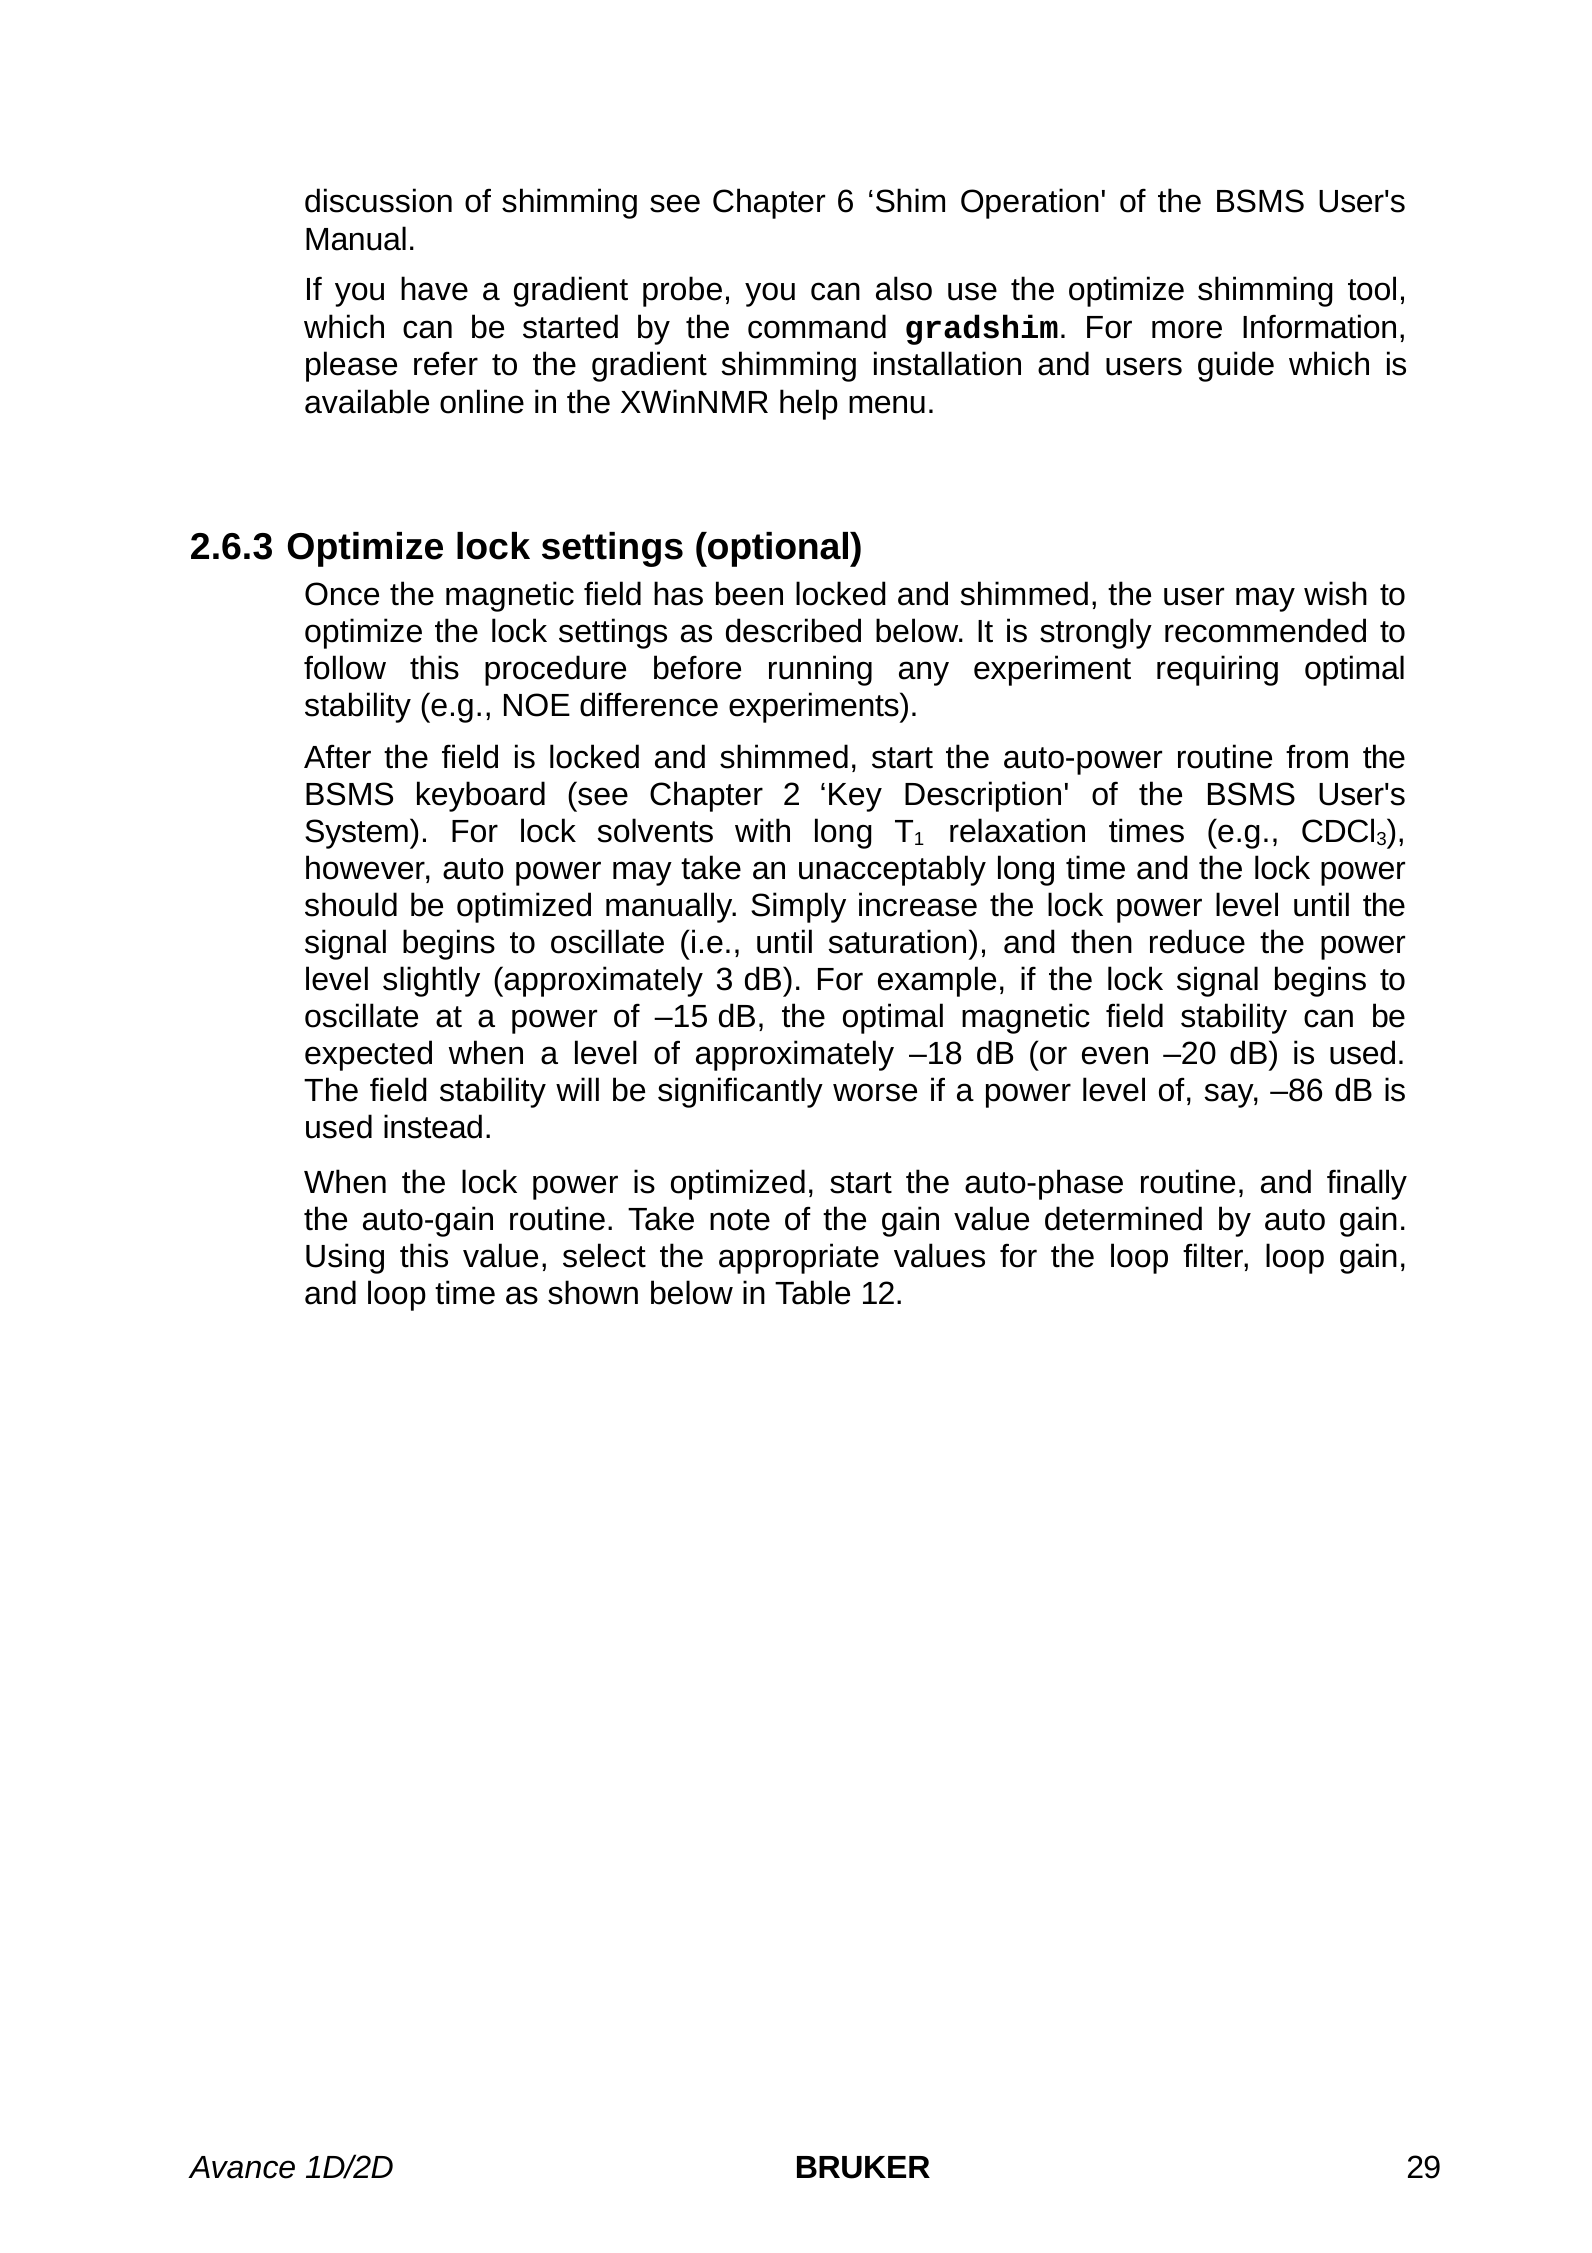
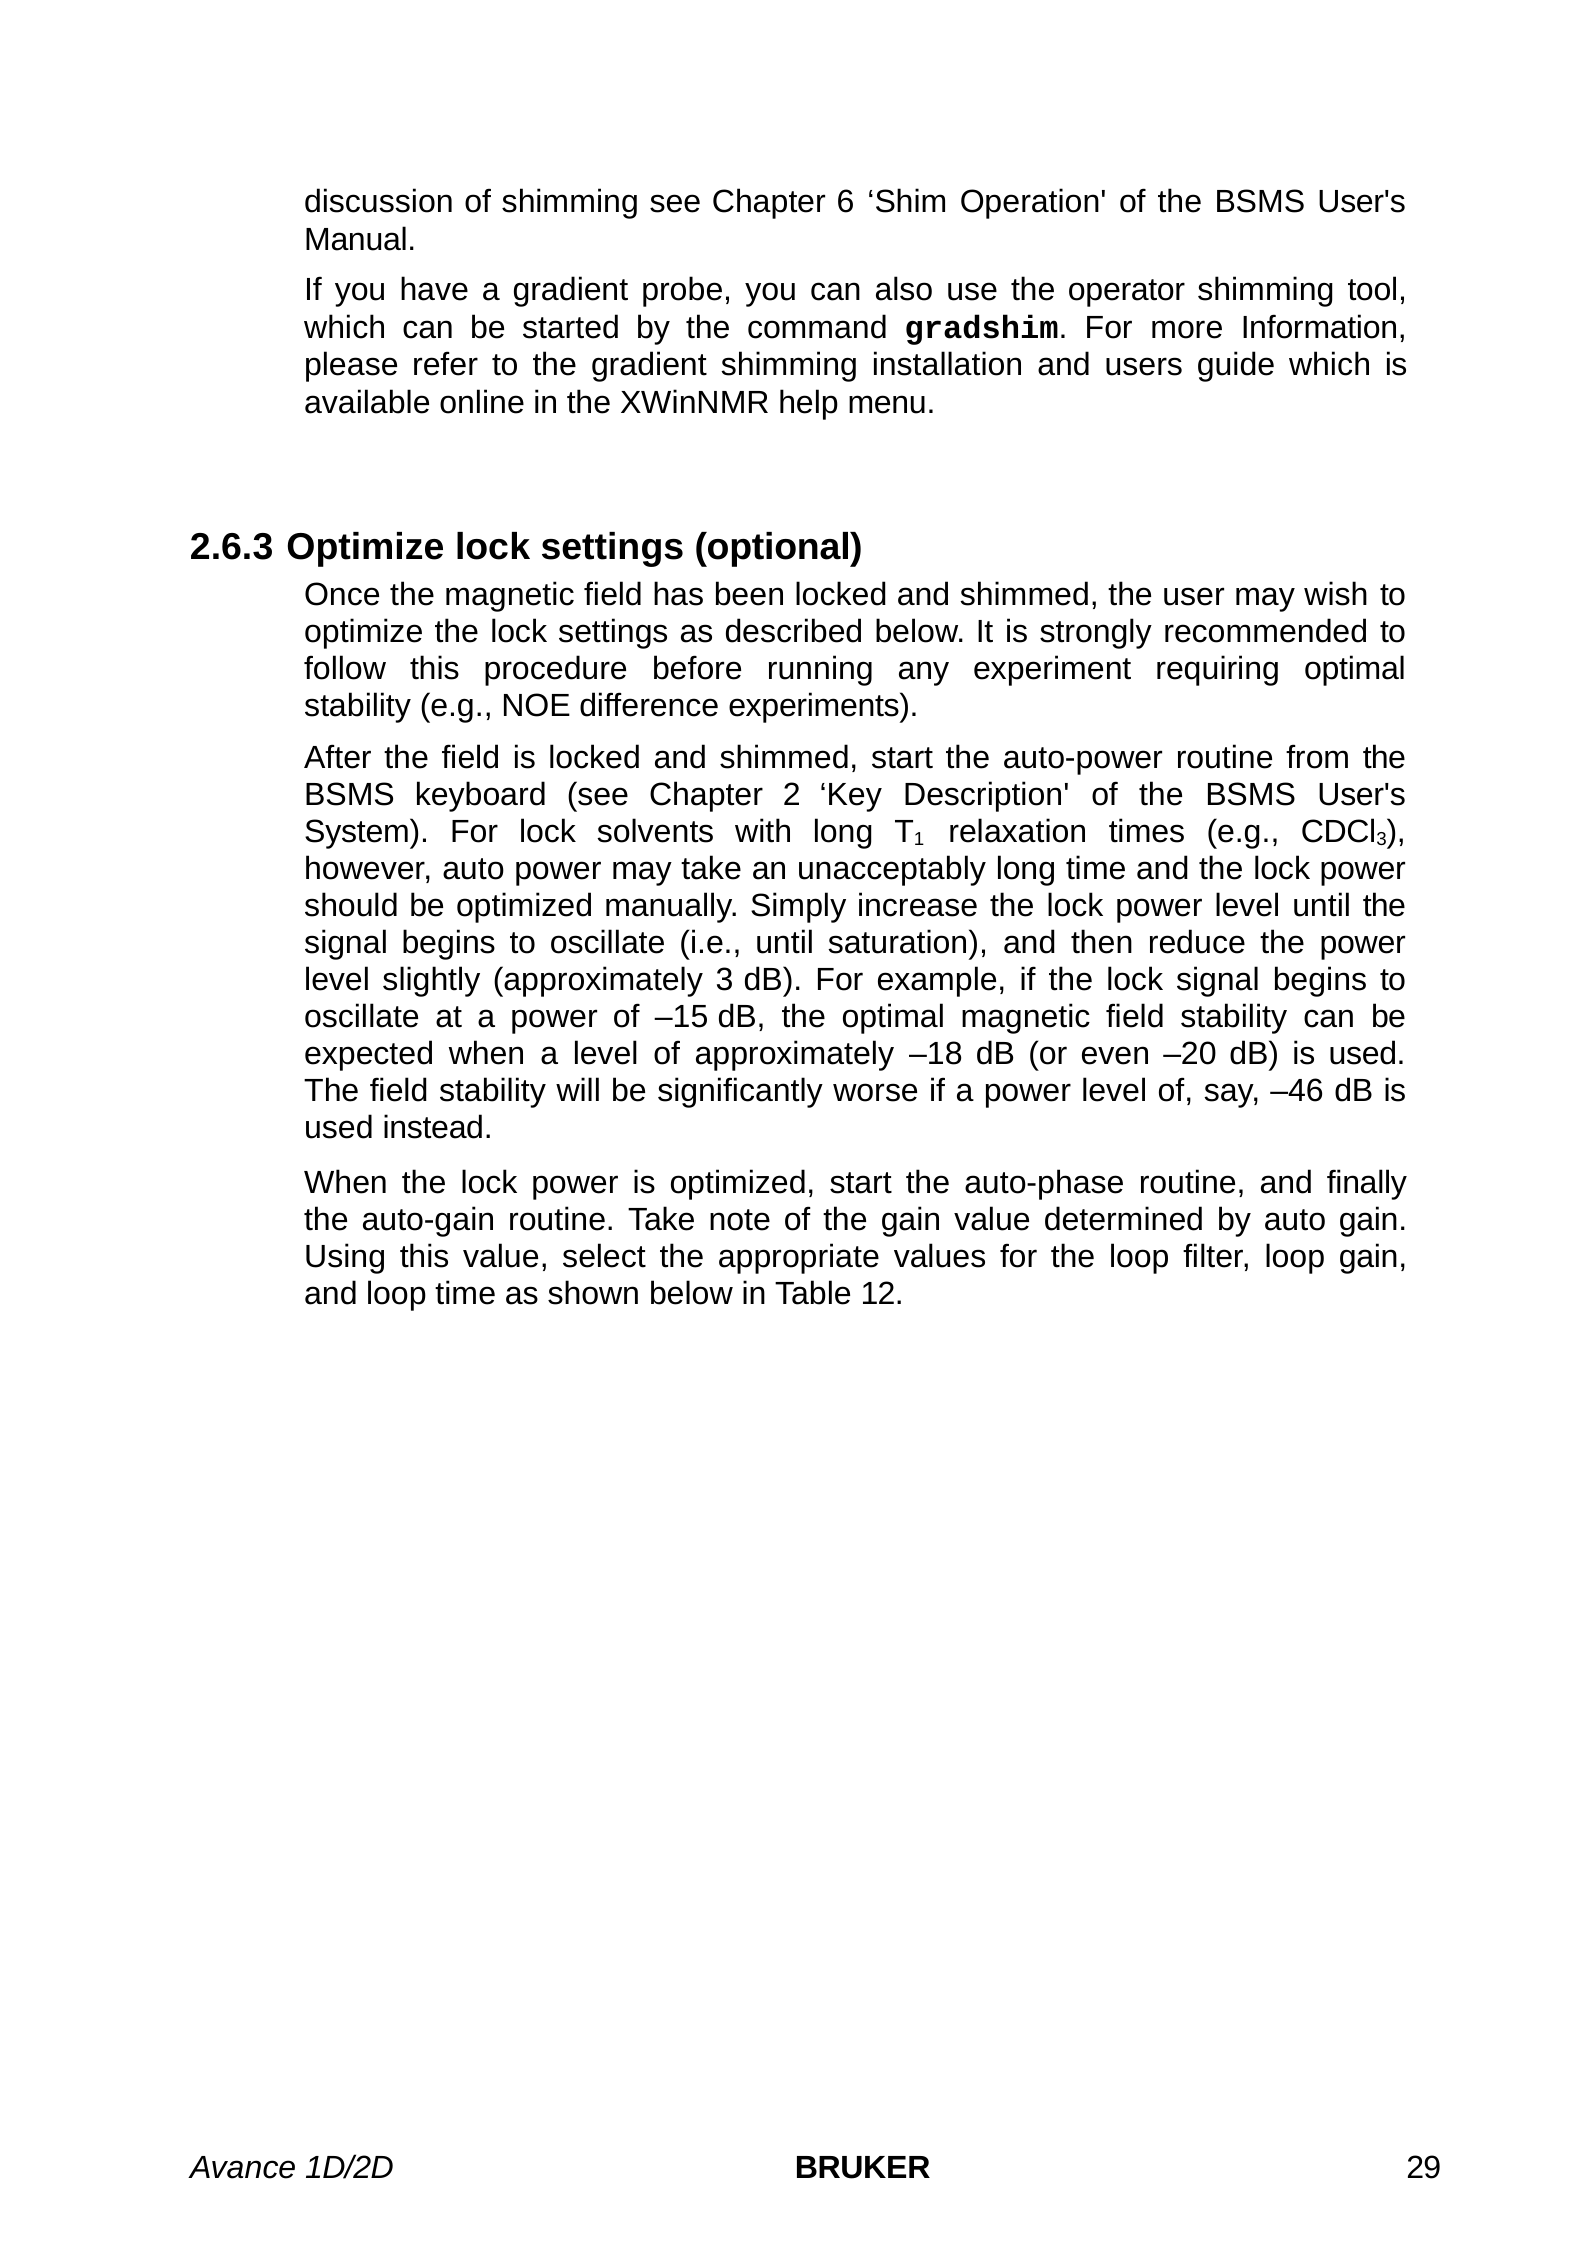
the optimize: optimize -> operator (1127, 290)
–86: –86 -> –46 (1297, 1091)
